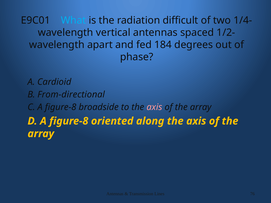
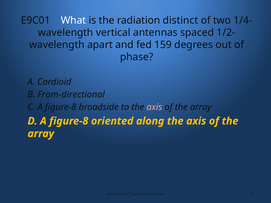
What colour: light blue -> white (73, 20)
difficult: difficult -> distinct (180, 20)
184: 184 -> 159 (163, 45)
